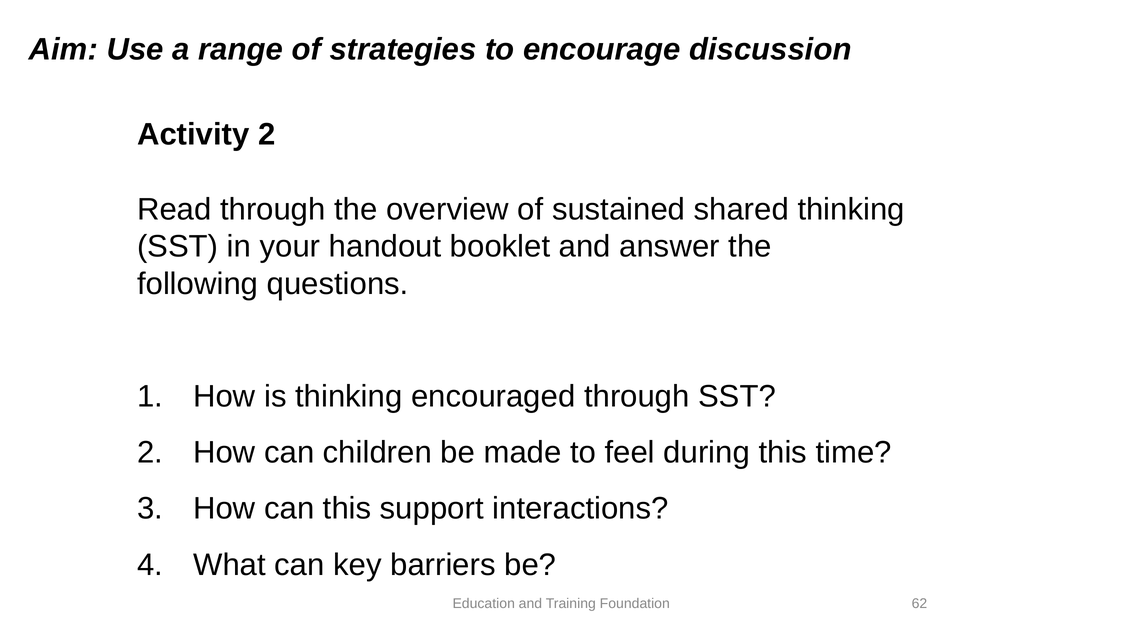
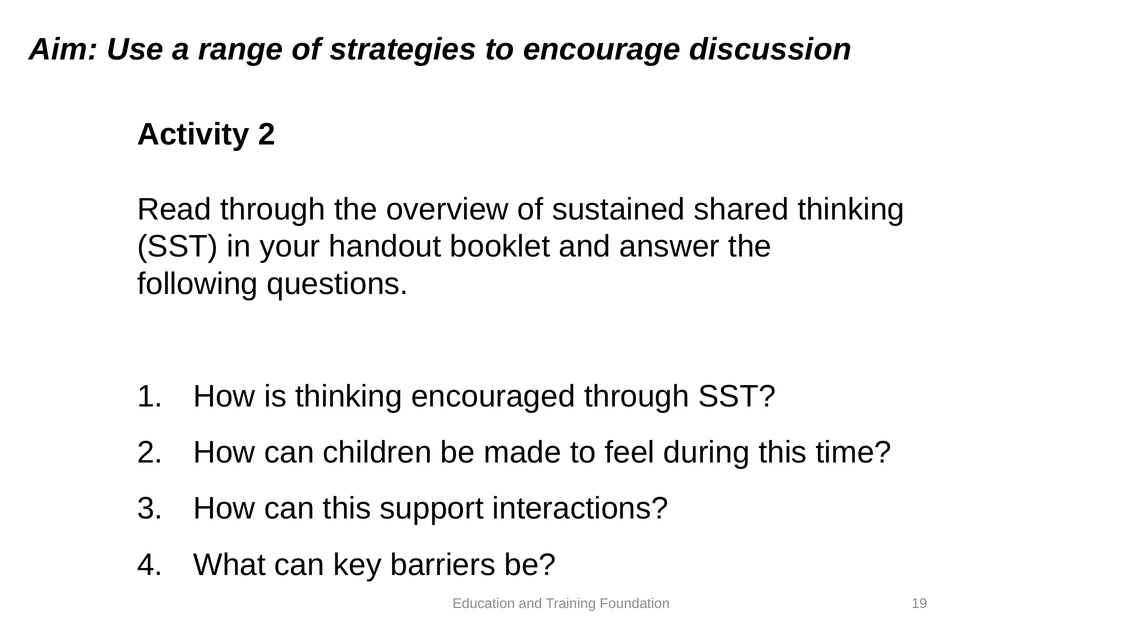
62: 62 -> 19 (919, 603)
